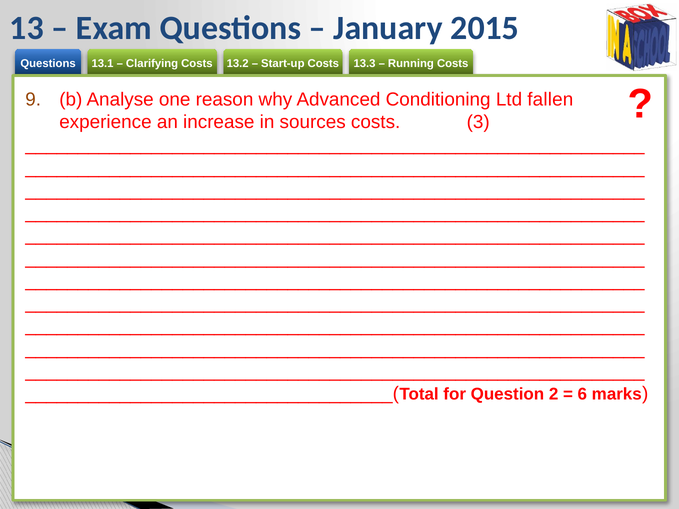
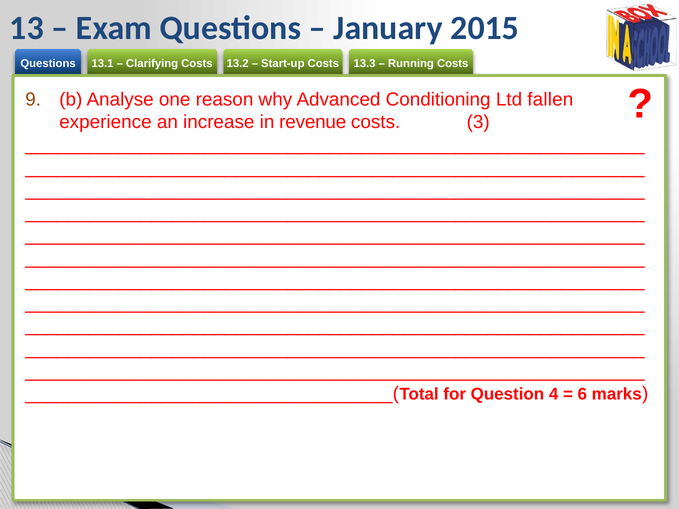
sources: sources -> revenue (313, 122)
2: 2 -> 4 (554, 394)
